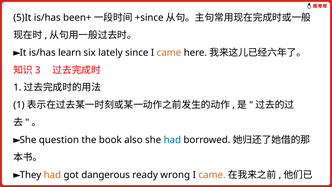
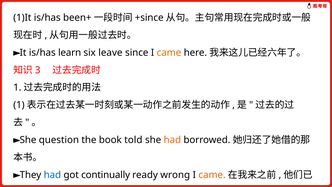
5)It: 5)It -> 1)It (22, 18)
lately: lately -> leave (110, 53)
also: also -> told (133, 140)
had colour: blue -> orange (172, 140)
had colour: orange -> blue (52, 175)
dangerous: dangerous -> continually (106, 175)
